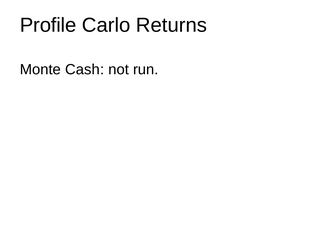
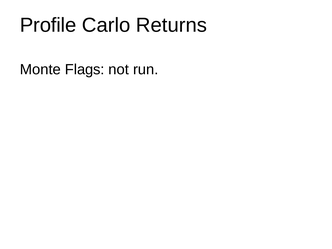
Cash: Cash -> Flags (85, 70)
